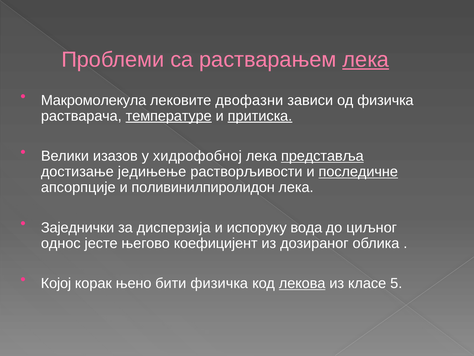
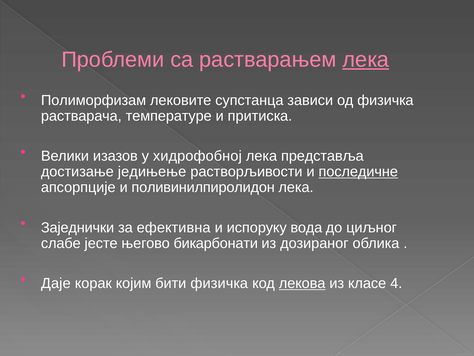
Макромолекула: Макромолекула -> Полиморфизам (94, 100)
двофазни: двофазни -> супстанца (249, 100)
температуре underline: present -> none (169, 116)
притиска underline: present -> none (260, 116)
представља underline: present -> none (322, 156)
дисперзија: дисперзија -> ефективна (174, 227)
однос: однос -> слабе (61, 243)
коефицијент: коефицијент -> бикарбонати (216, 243)
Којој: Којој -> Даје (56, 283)
њено: њено -> којим (134, 283)
5: 5 -> 4 (396, 283)
